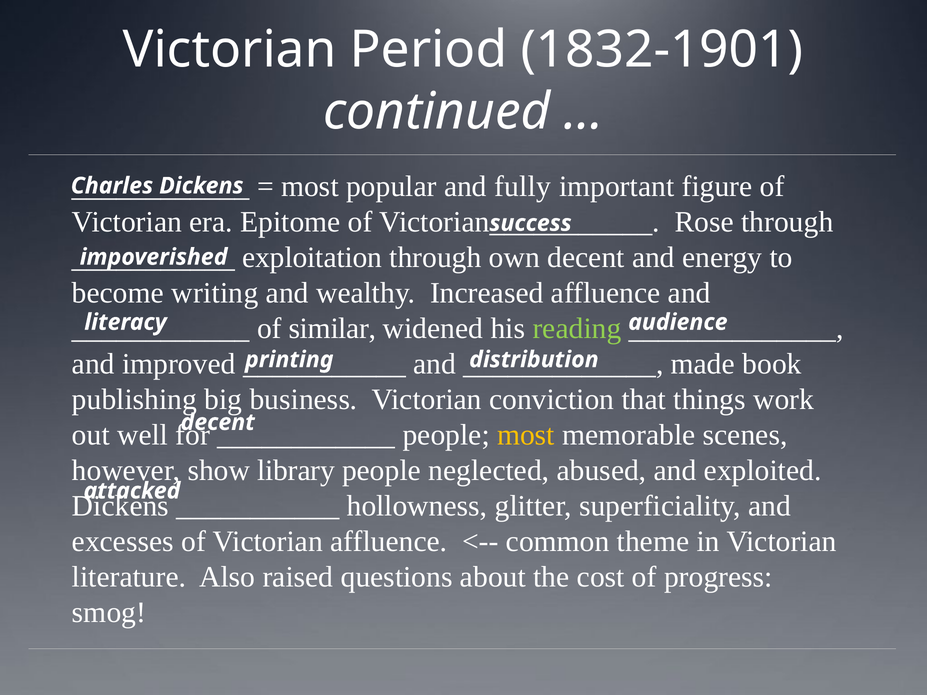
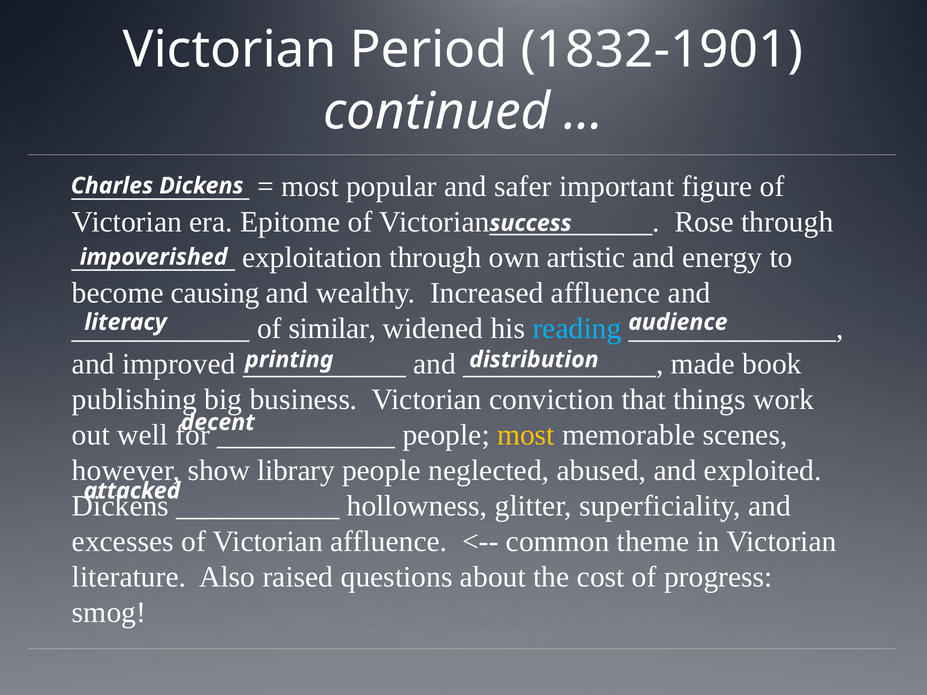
fully: fully -> safer (523, 187)
own decent: decent -> artistic (586, 258)
writing: writing -> causing (215, 293)
reading colour: light green -> light blue (577, 329)
